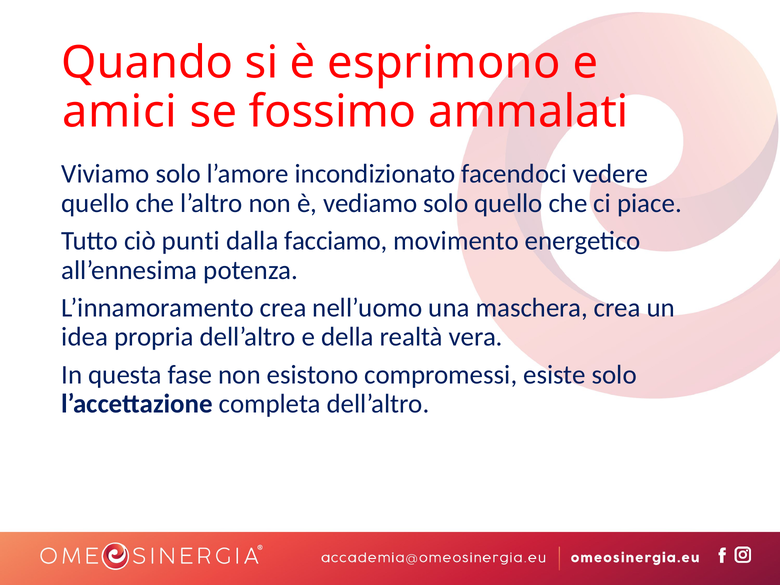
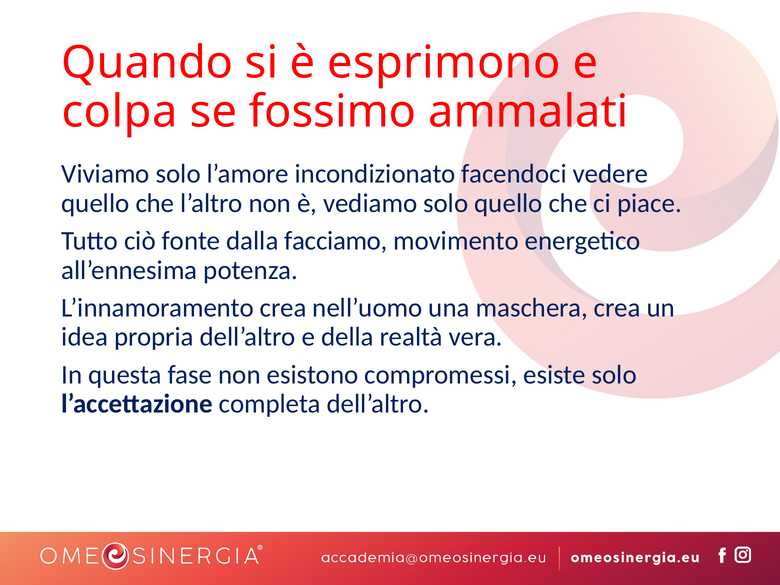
amici: amici -> colpa (120, 112)
punti: punti -> fonte (191, 241)
